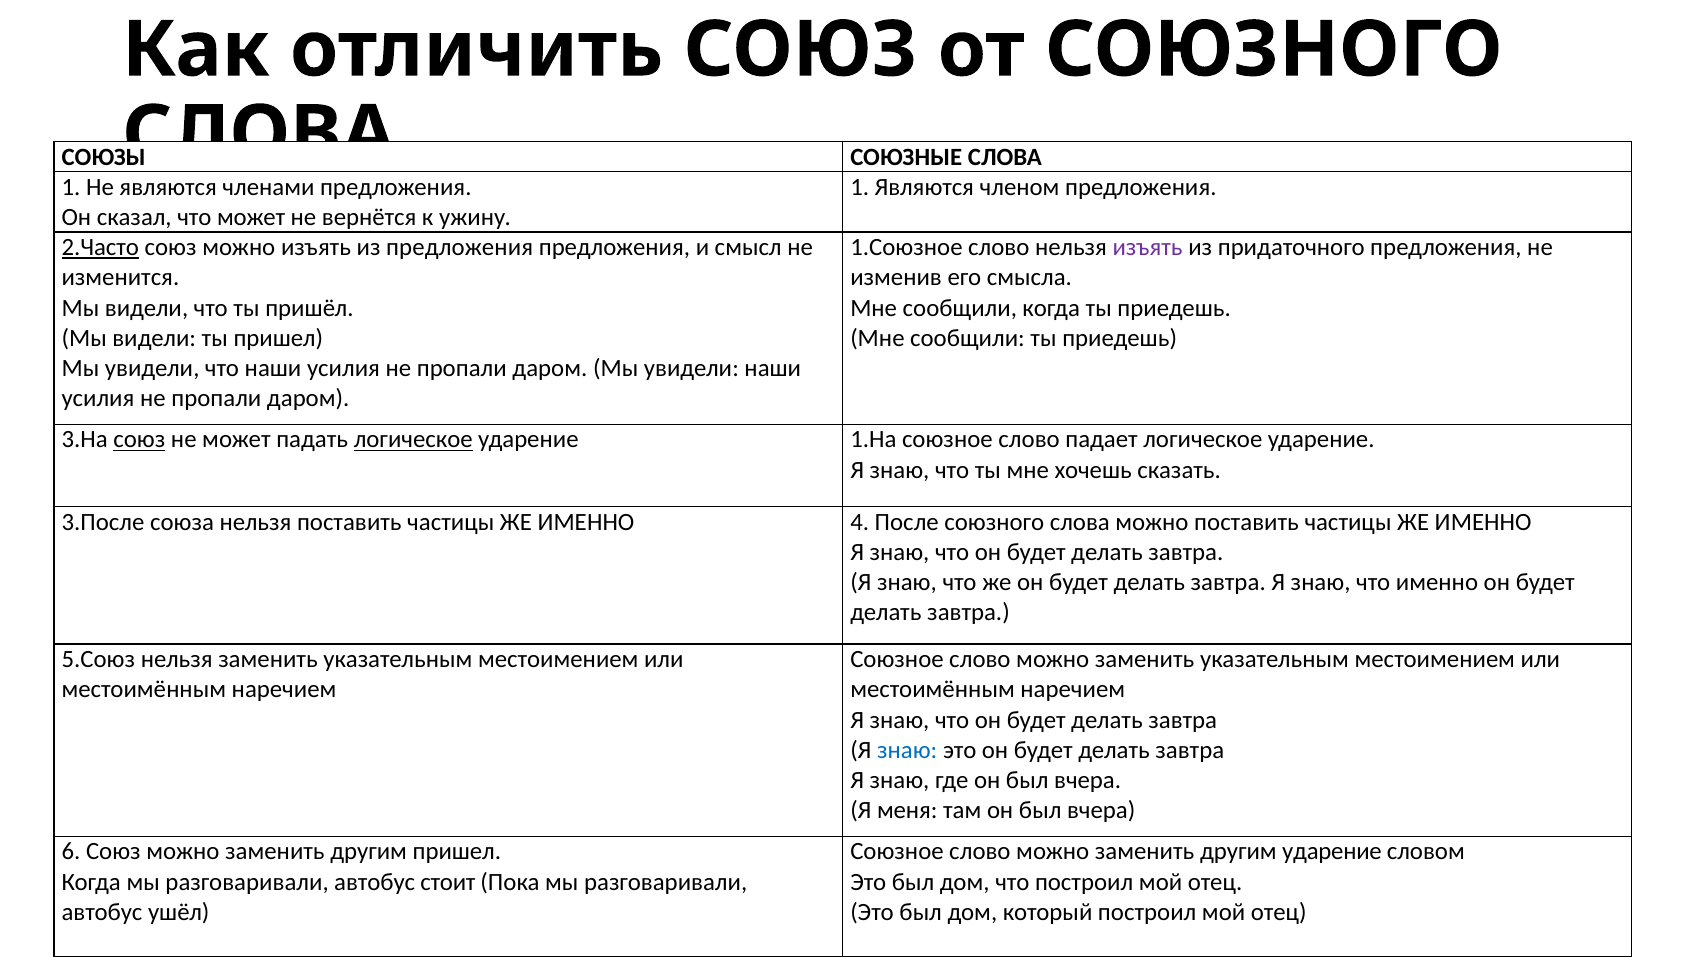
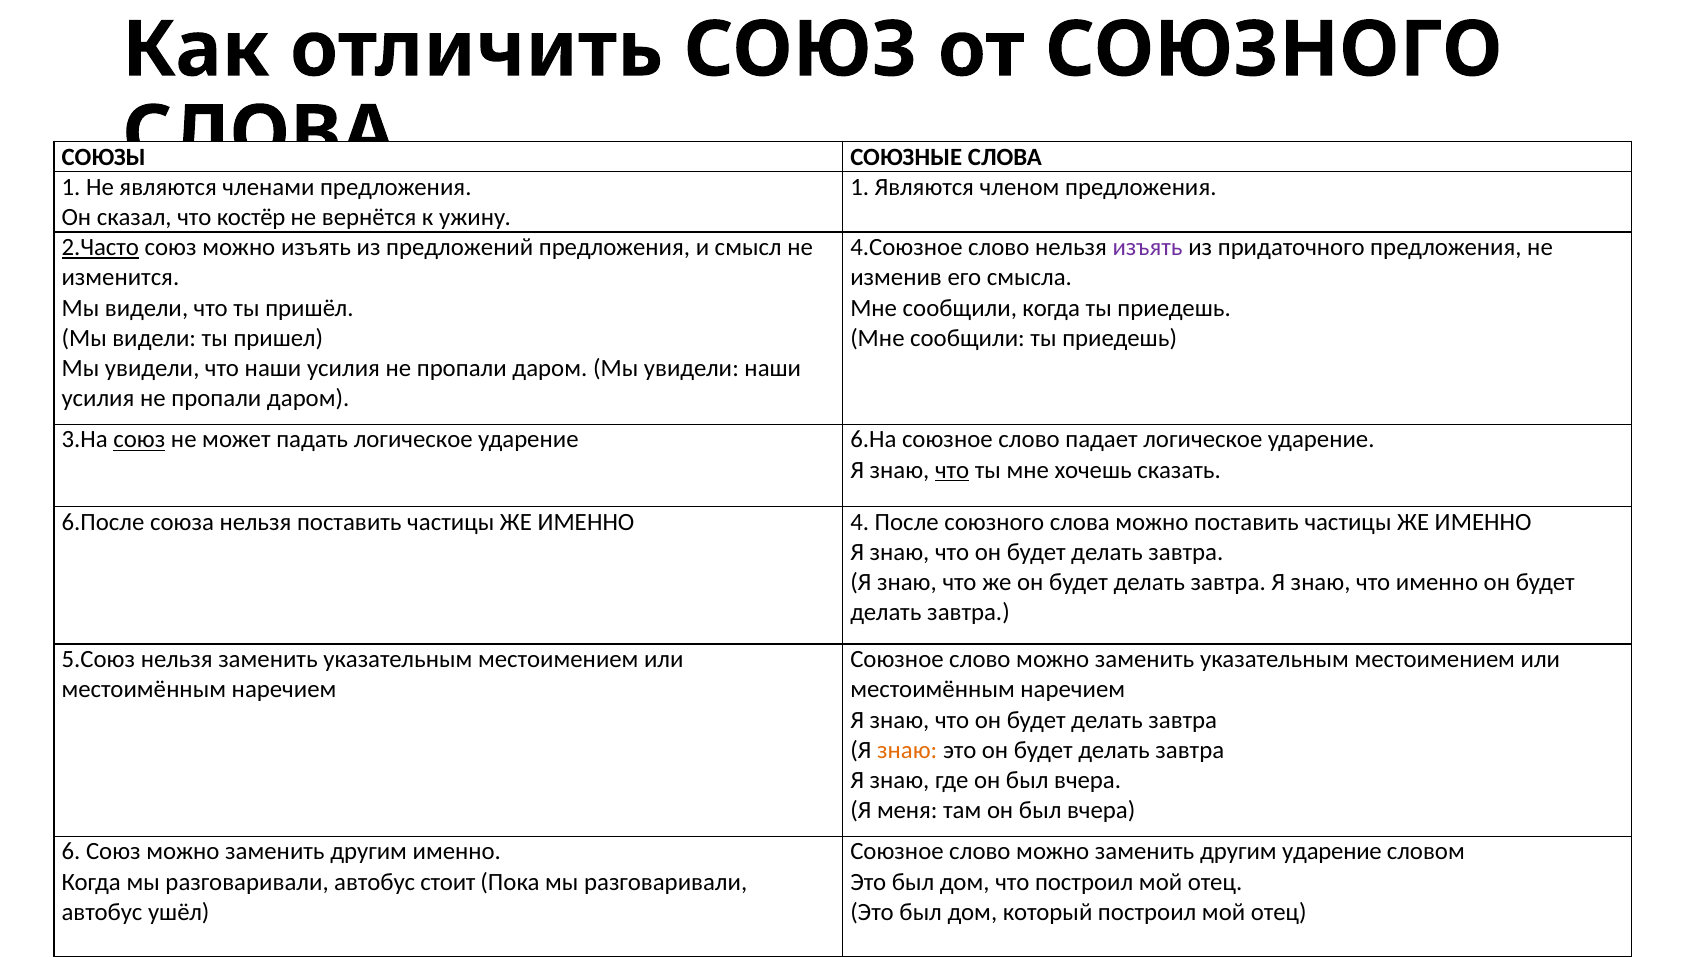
что может: может -> костёр (251, 217)
из предложения: предложения -> предложений (460, 247)
1.Союзное: 1.Союзное -> 4.Союзное (906, 247)
логическое underline: present -> none (413, 439)
1.На: 1.На -> 6.На (873, 439)
что underline: none -> present (952, 470)
3.После: 3.После -> 6.После (103, 522)
знаю colour: blue -> orange (907, 749)
другим пришел: пришел -> именно (457, 851)
